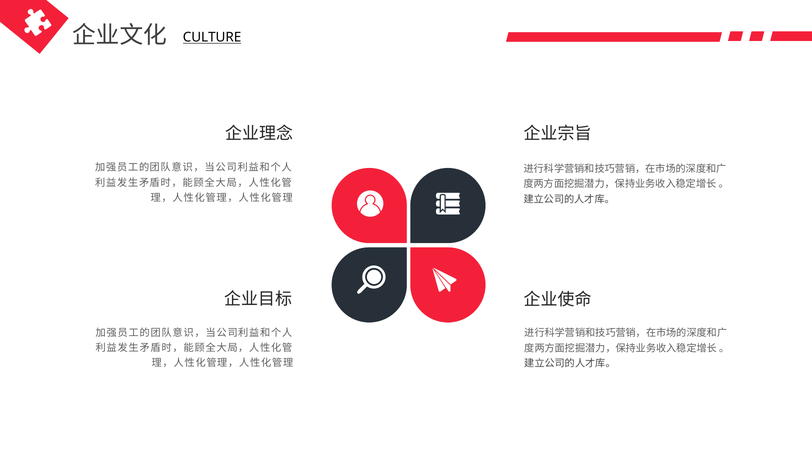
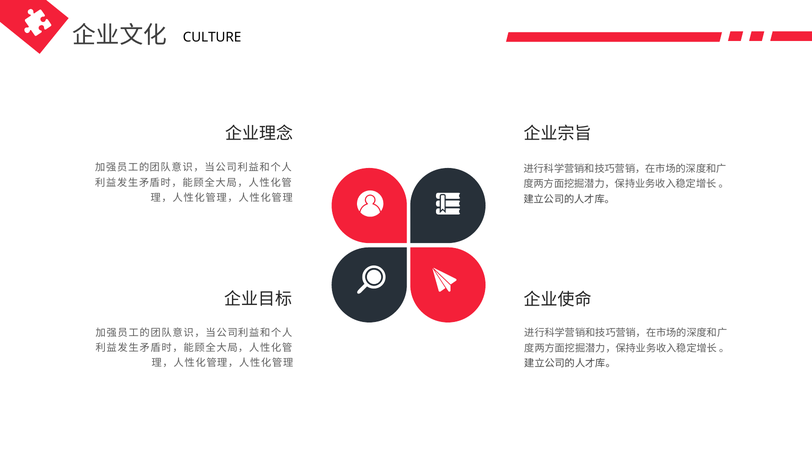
CULTURE underline: present -> none (212, 37)
